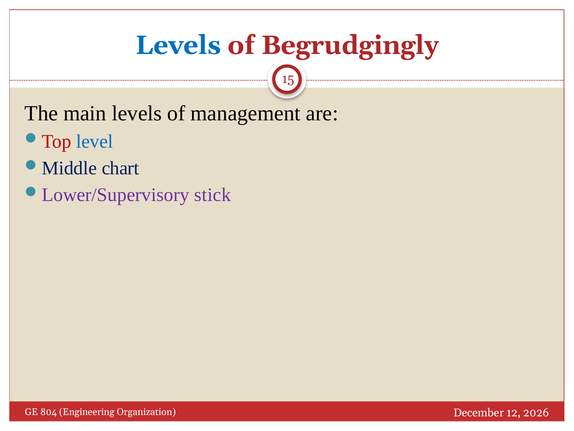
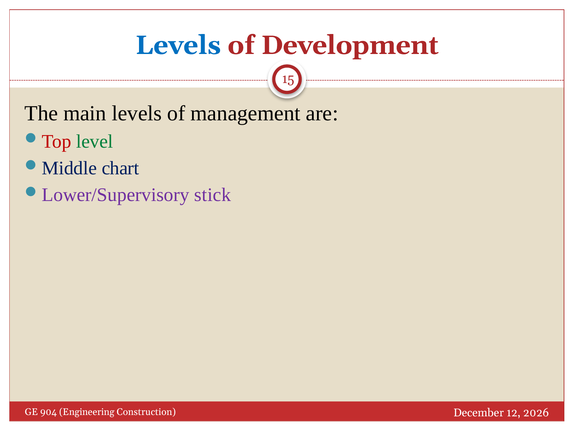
Begrudgingly: Begrudgingly -> Development (350, 45)
level colour: blue -> green (95, 141)
804: 804 -> 904 (49, 412)
Organization: Organization -> Construction (146, 412)
